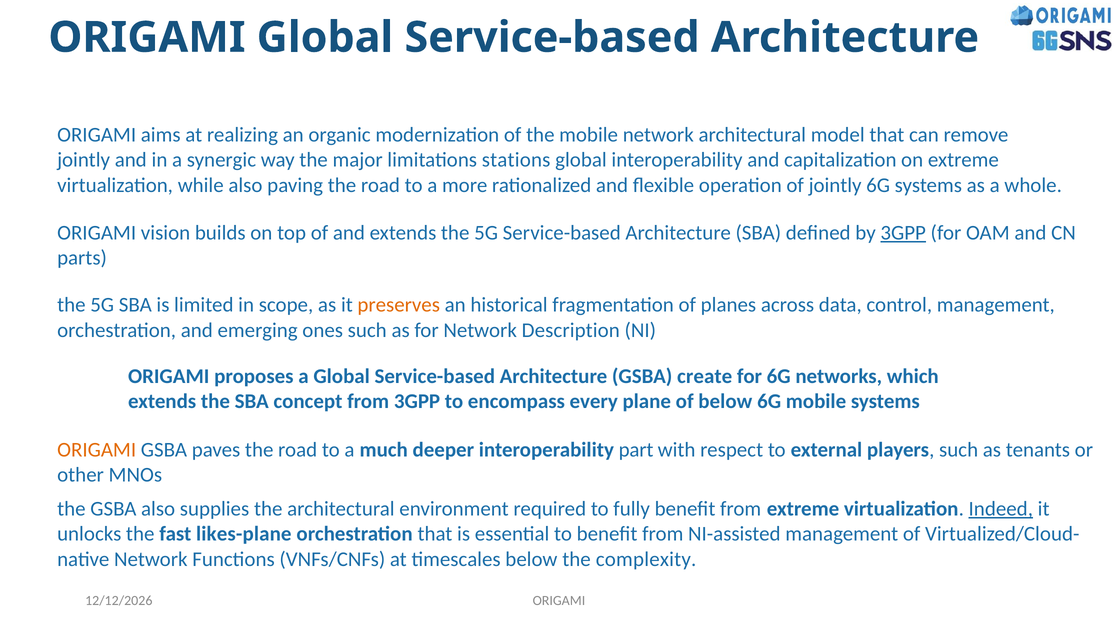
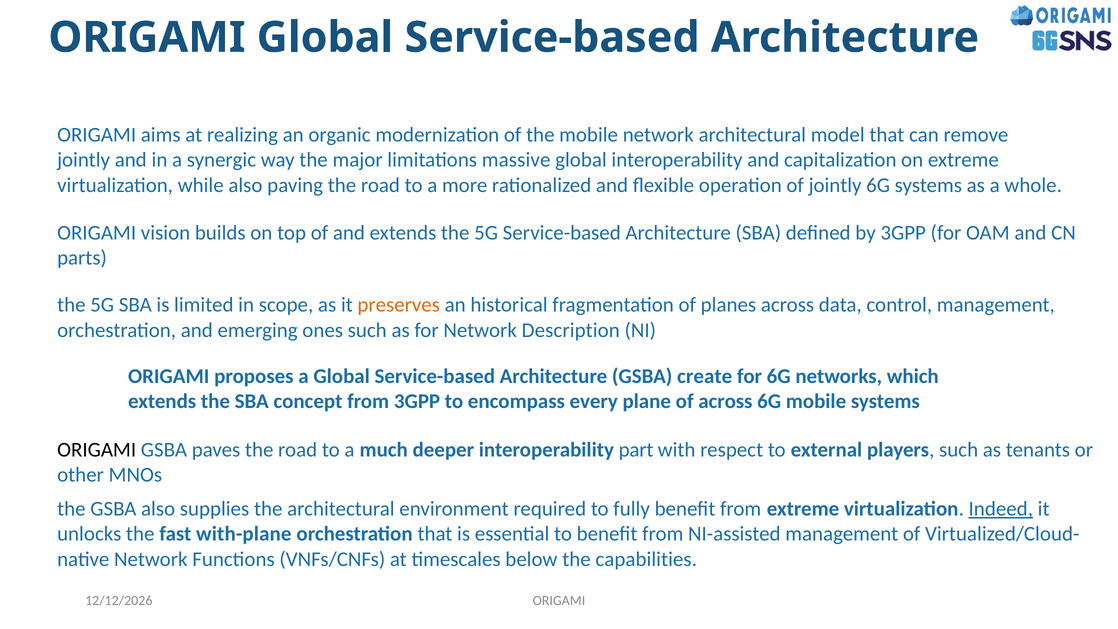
stations: stations -> massive (516, 160)
3GPP underline: present -> none (903, 233)
of below: below -> across (725, 401)
ORIGAMI colour: orange -> black (97, 450)
likes-plane: likes-plane -> with-plane (244, 534)
complexity: complexity -> capabilities (646, 559)
